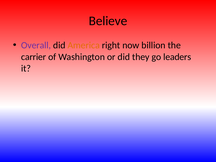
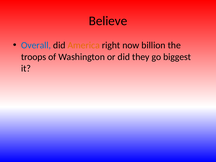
Overall colour: purple -> blue (36, 45)
carrier: carrier -> troops (34, 57)
leaders: leaders -> biggest (177, 57)
